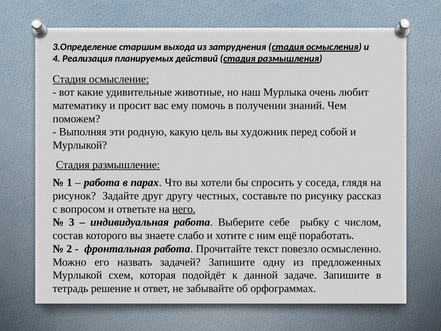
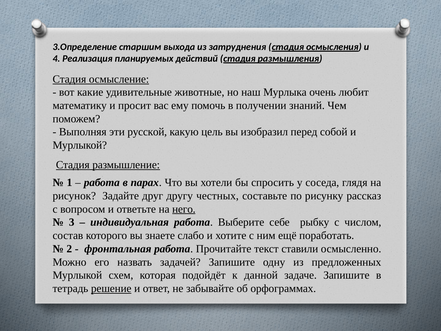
родную: родную -> русской (147, 132)
художник: художник -> изобразил (264, 132)
повезло: повезло -> ставили (300, 249)
решение underline: none -> present (111, 288)
